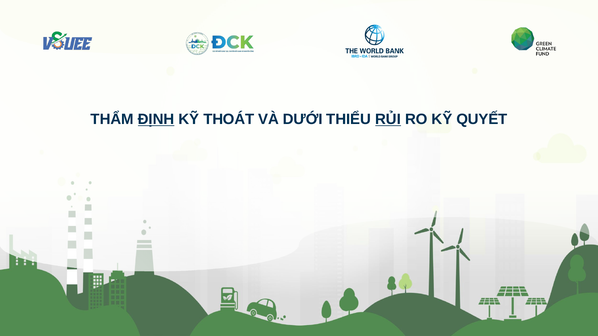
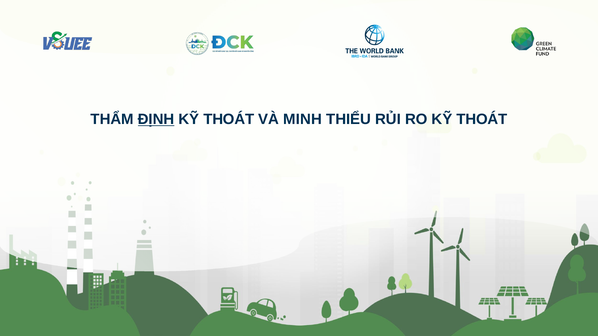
DƯỚI: DƯỚI -> MINH (303, 119)
RỦI underline: present -> none (388, 119)
RO KỸ QUYẾT: QUYẾT -> THOÁT (482, 119)
